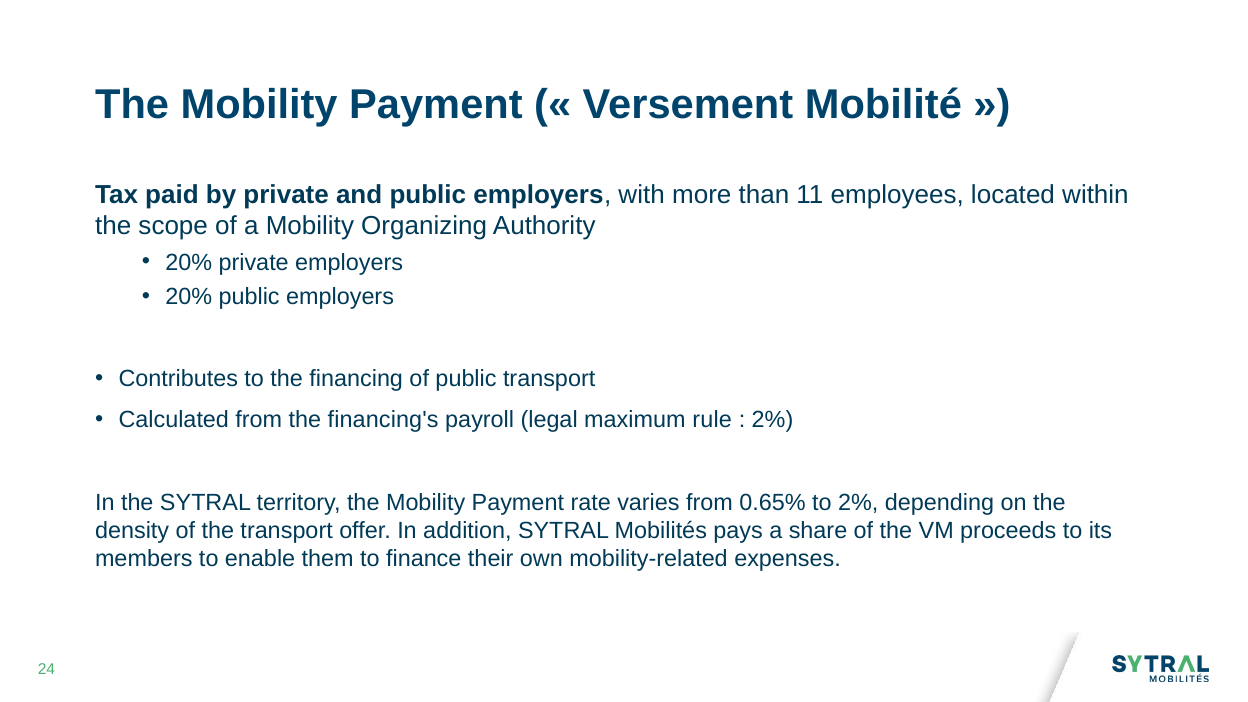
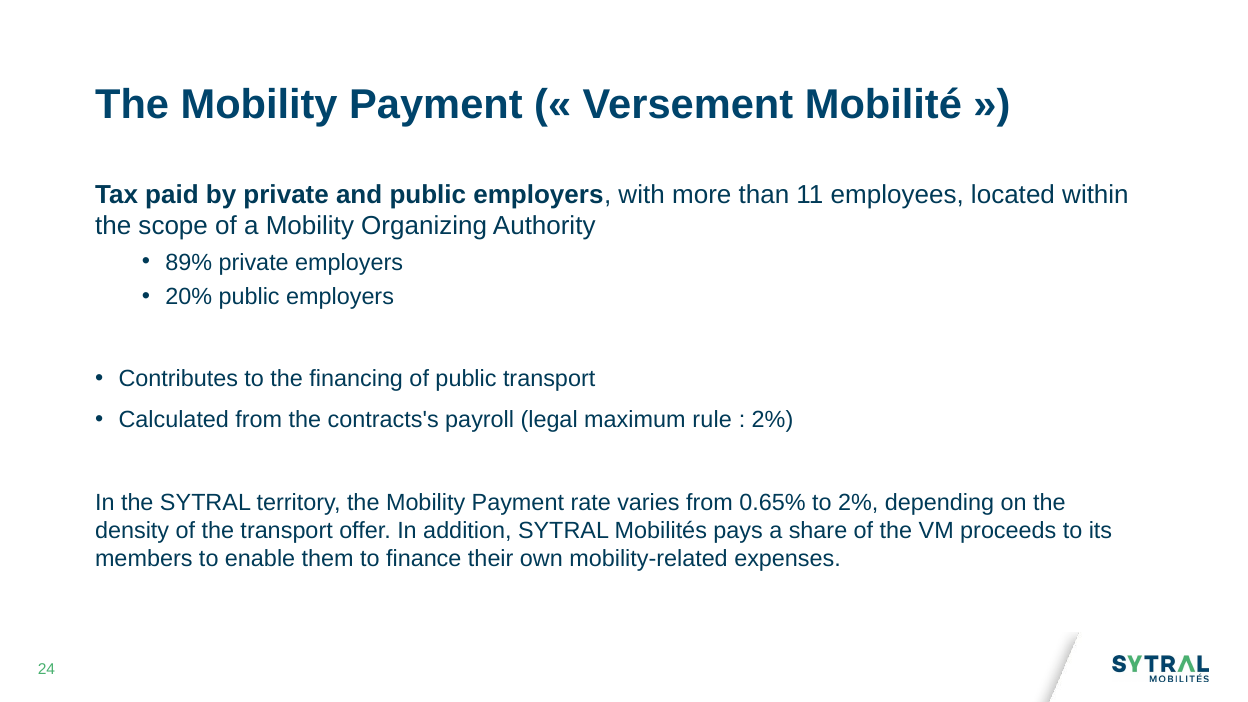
20%: 20% -> 89% (189, 262)
financing's: financing's -> contracts's (383, 420)
